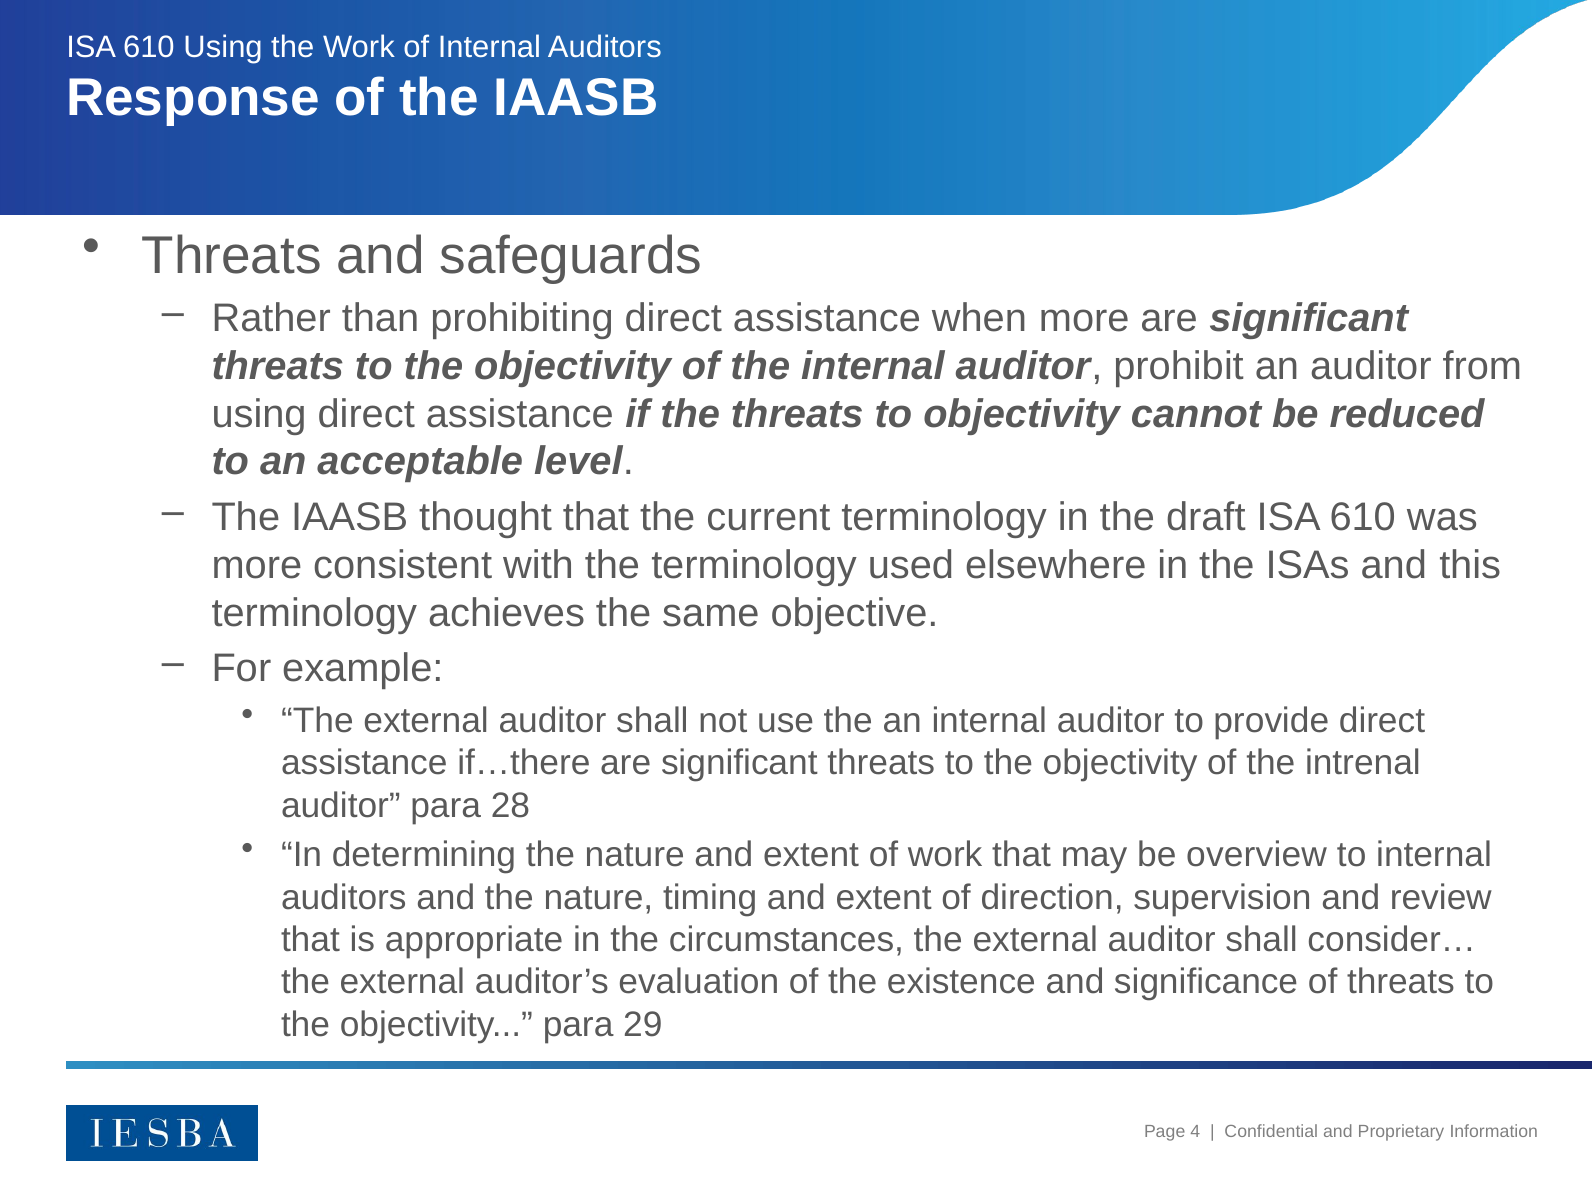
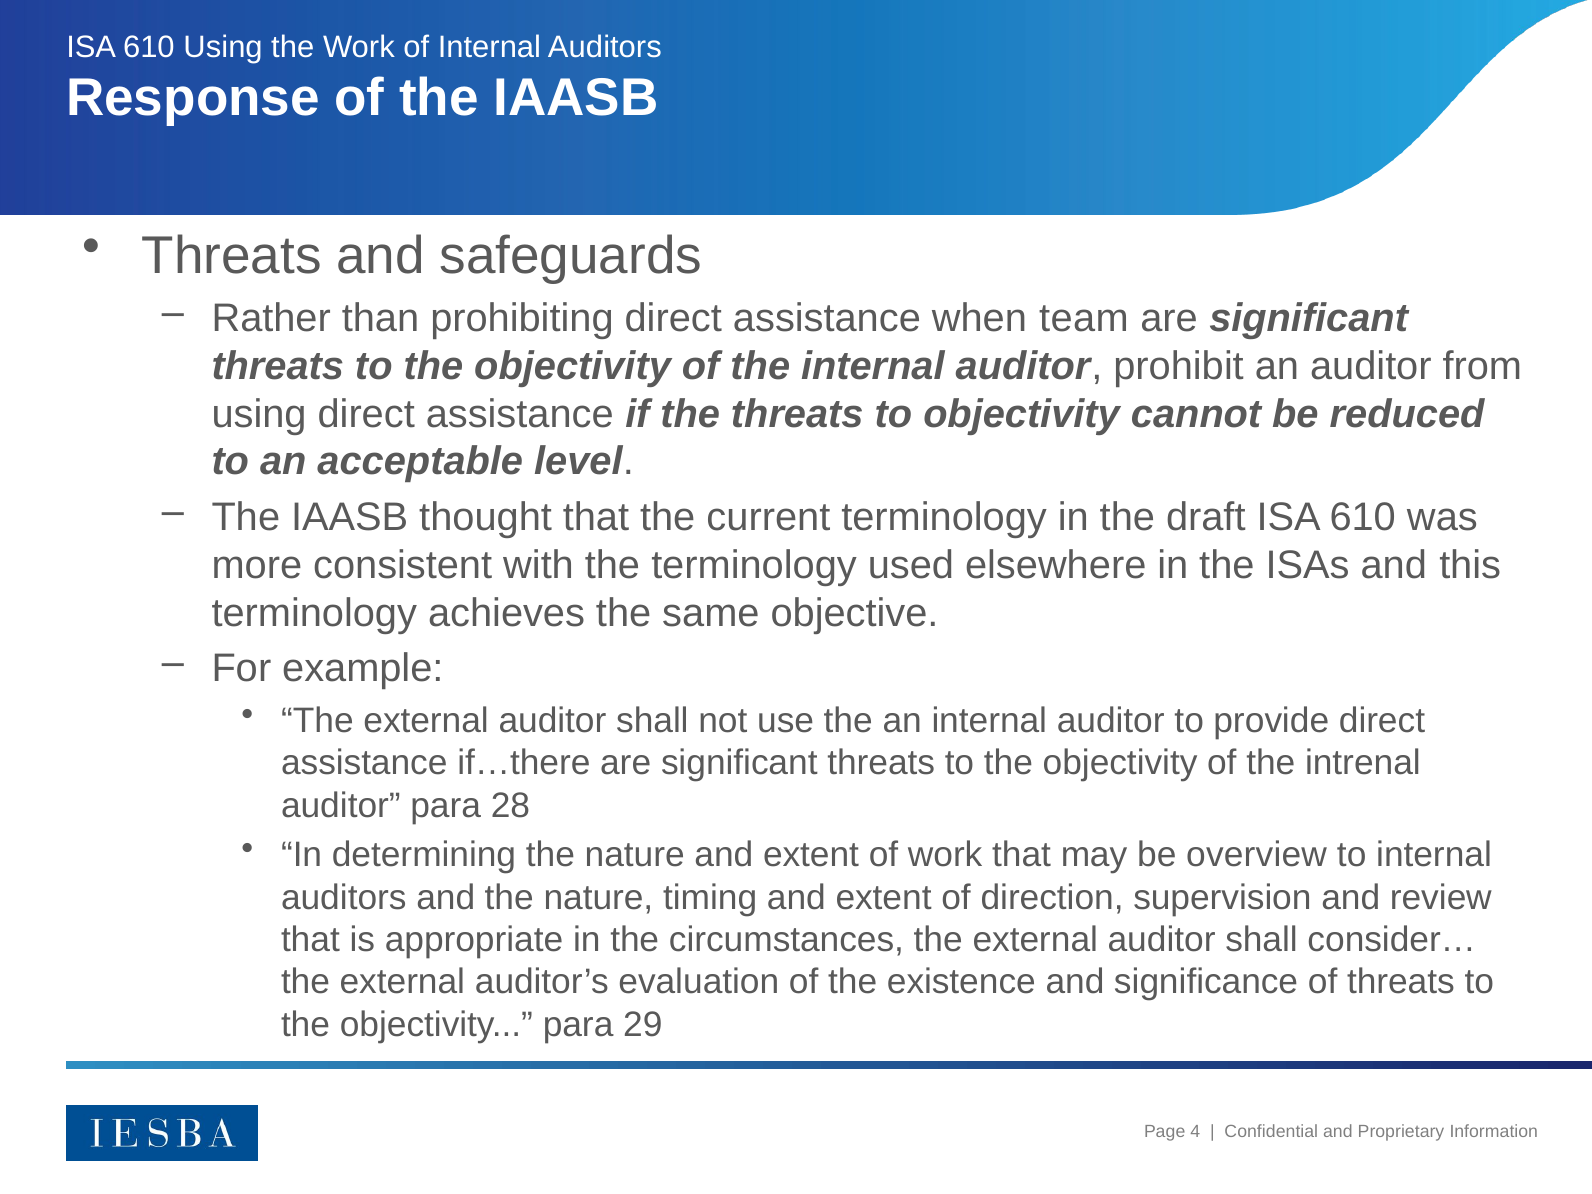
when more: more -> team (1084, 319)
